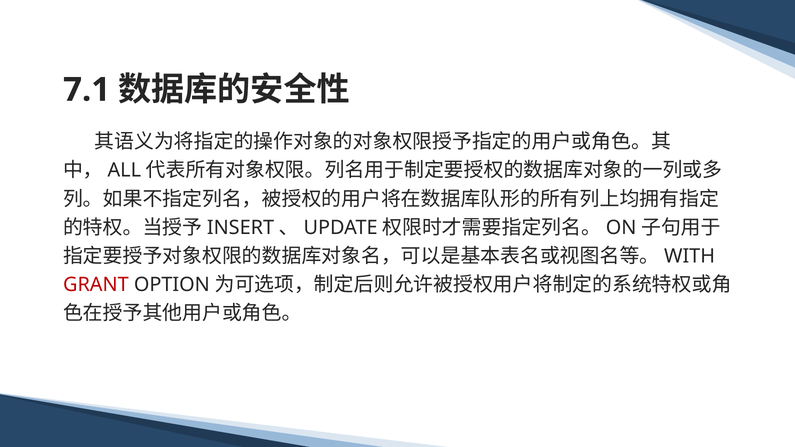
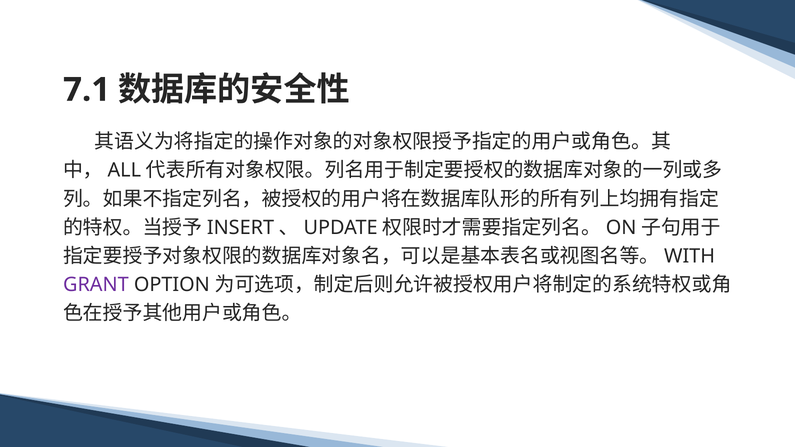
GRANT colour: red -> purple (96, 285)
